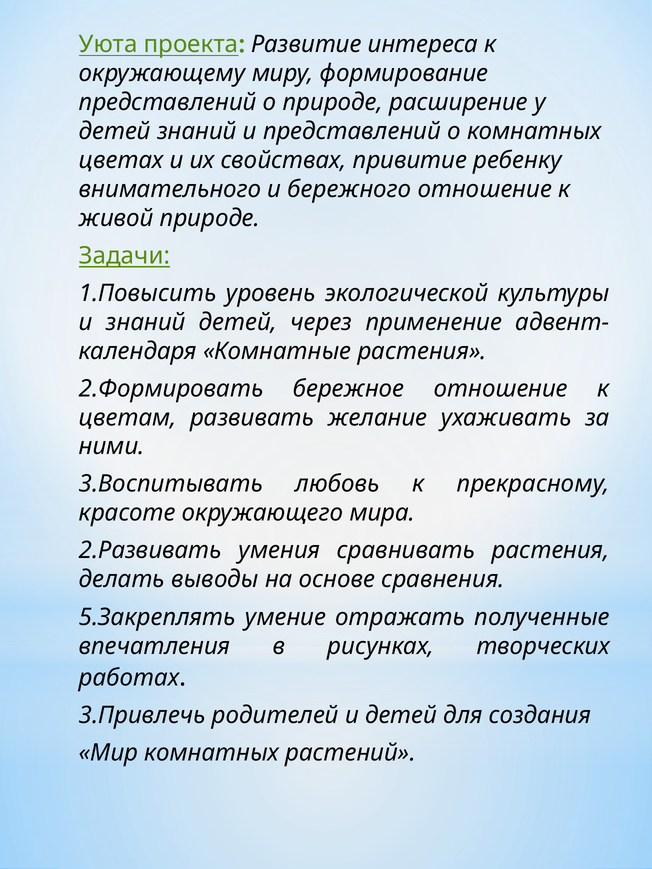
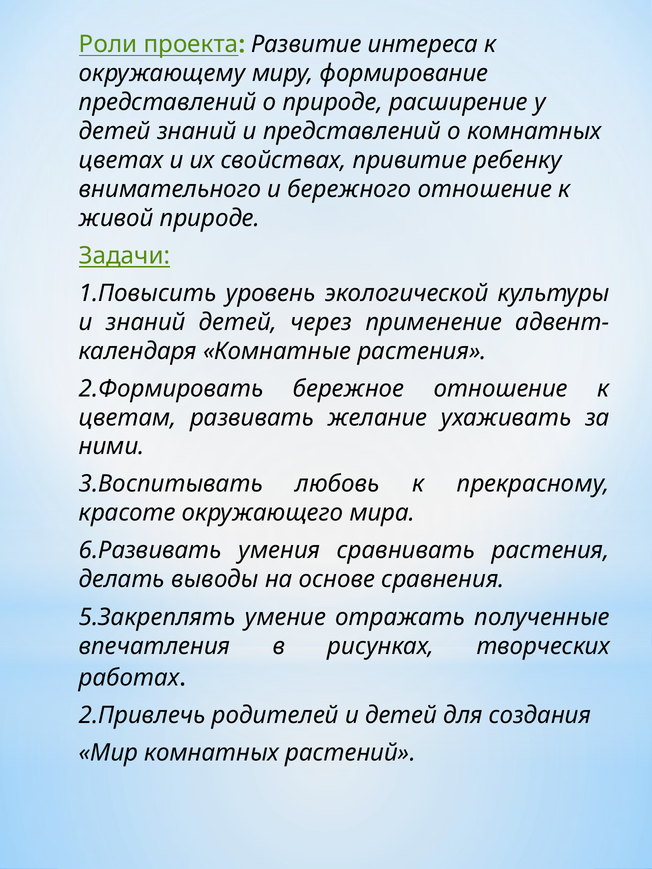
Уюта: Уюта -> Роли (108, 44)
2.Развивать: 2.Развивать -> 6.Развивать (150, 551)
3.Привлечь: 3.Привлечь -> 2.Привлечь (142, 716)
